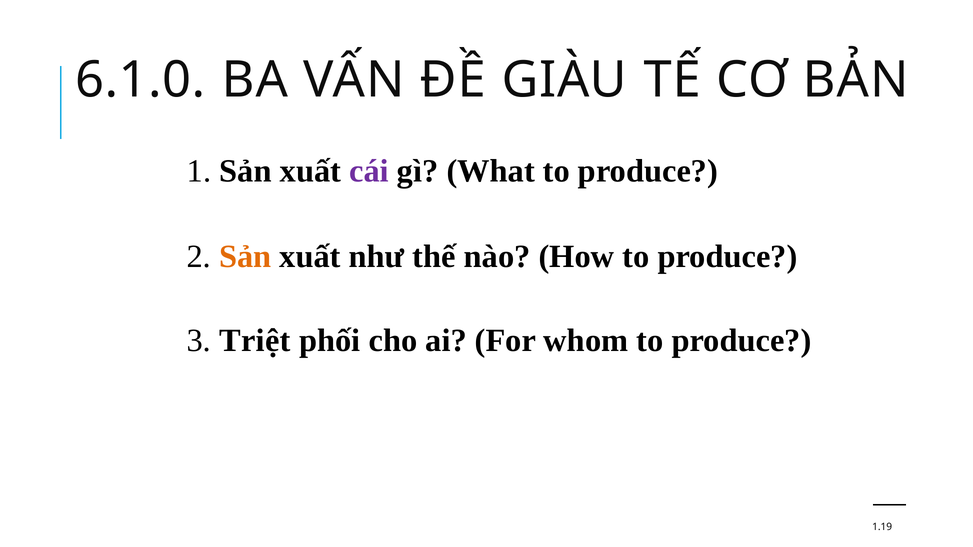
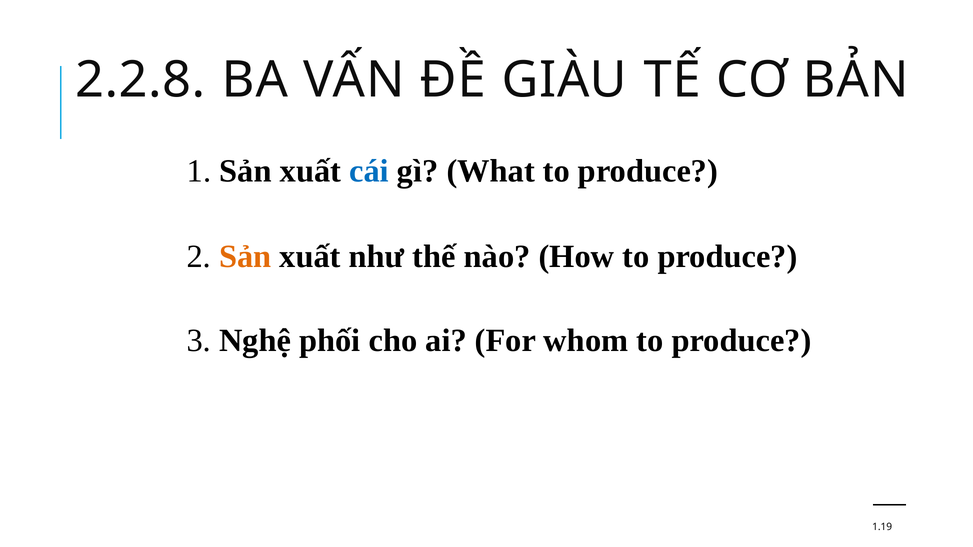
6.1.0: 6.1.0 -> 2.2.8 (140, 80)
cái colour: purple -> blue (369, 171)
Triệt: Triệt -> Nghệ (255, 341)
